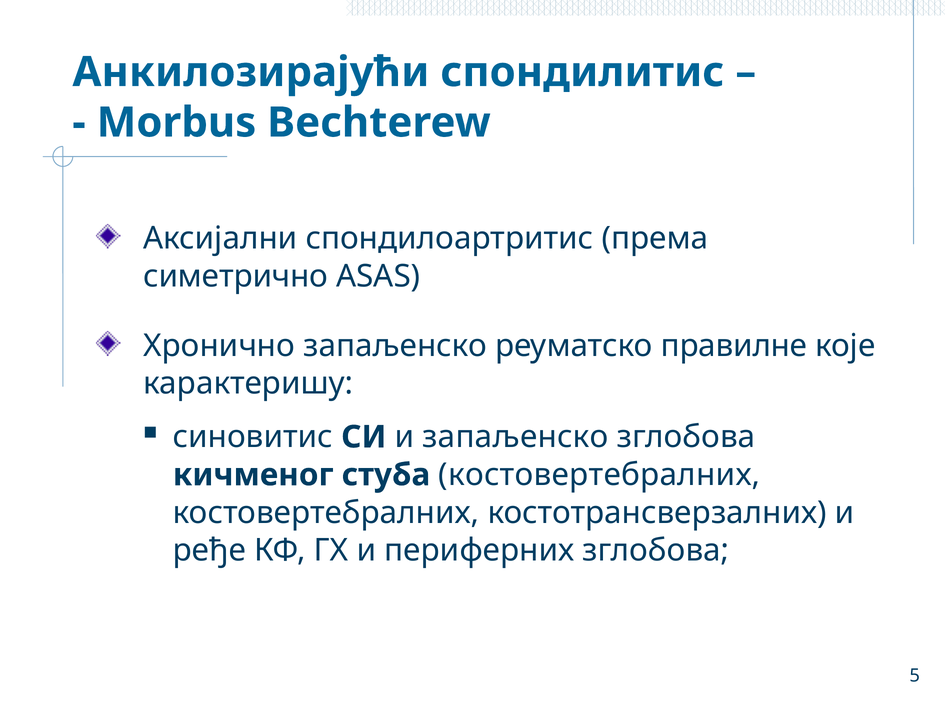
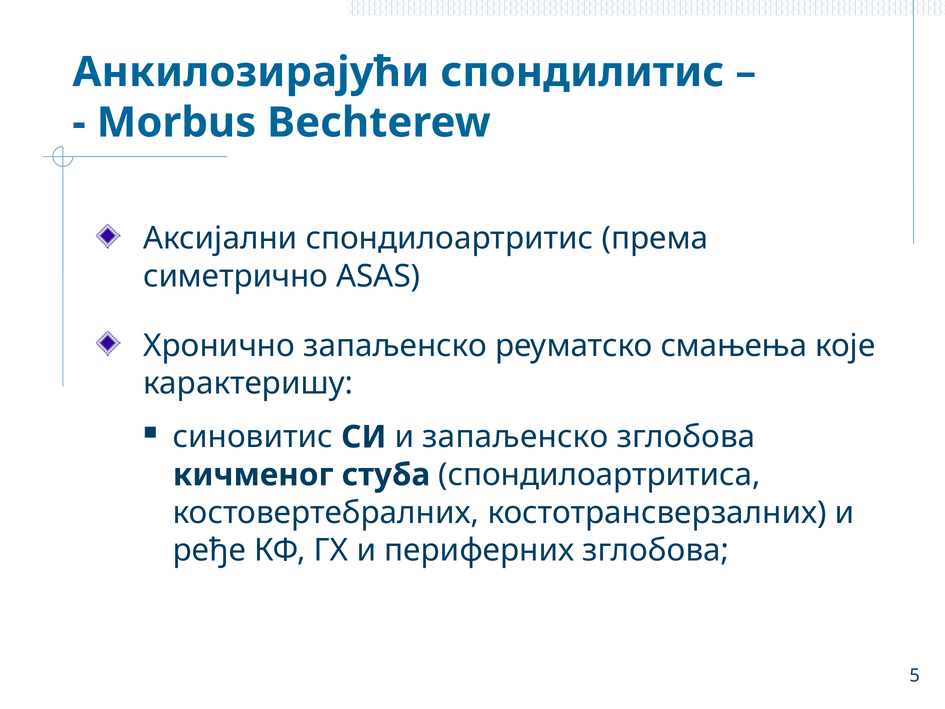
правилне: правилне -> смањења (734, 346)
стуба костовертебралних: костовертебралних -> спондилоартритиса (600, 475)
